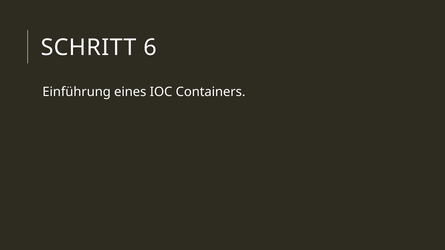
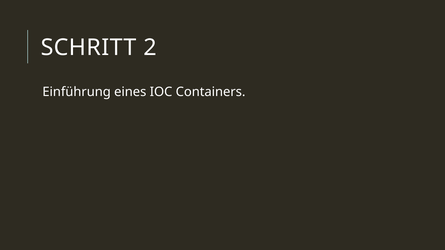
6: 6 -> 2 (150, 48)
